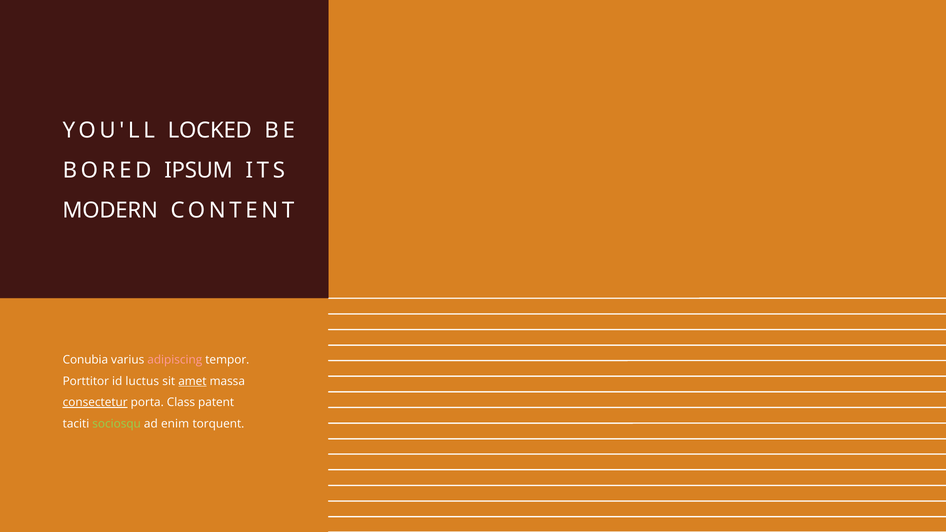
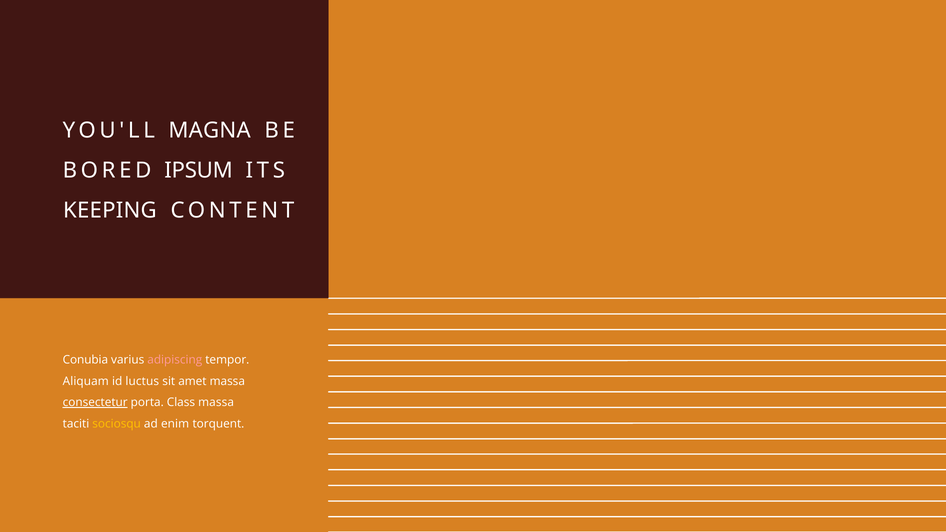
LOCKED: LOCKED -> MAGNA (210, 131)
MODERN: MODERN -> KEEPING (110, 210)
Porttitor: Porttitor -> Aliquam (86, 381)
amet underline: present -> none (192, 381)
Class patent: patent -> massa (216, 402)
sociosqu colour: light green -> yellow (117, 424)
